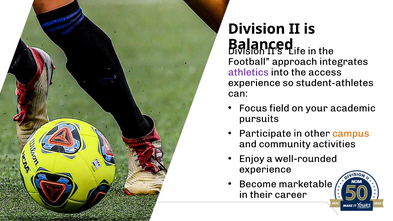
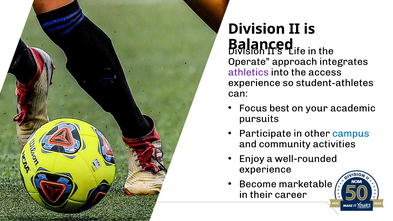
Football: Football -> Operate (249, 62)
field: field -> best (279, 108)
campus colour: orange -> blue (351, 133)
